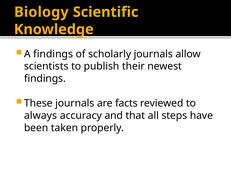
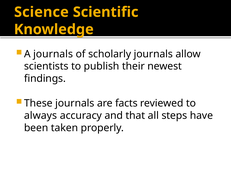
Biology: Biology -> Science (41, 12)
A findings: findings -> journals (53, 54)
